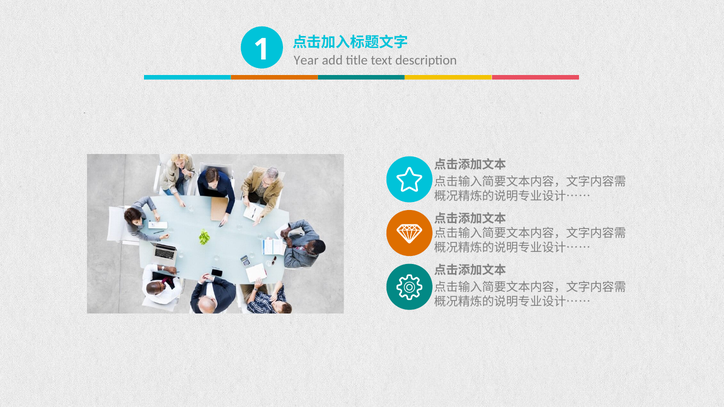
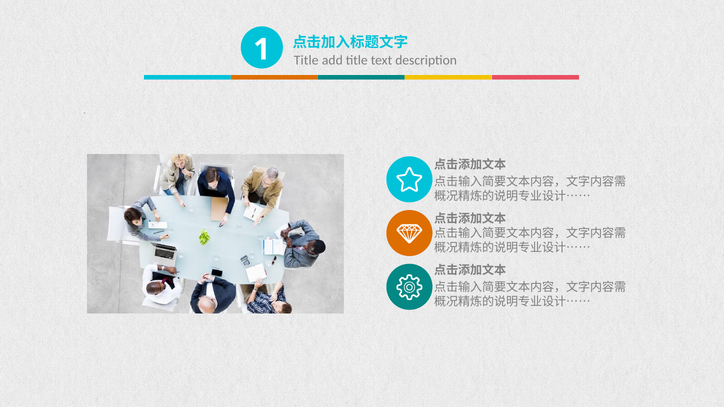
Year: Year -> Title (306, 60)
